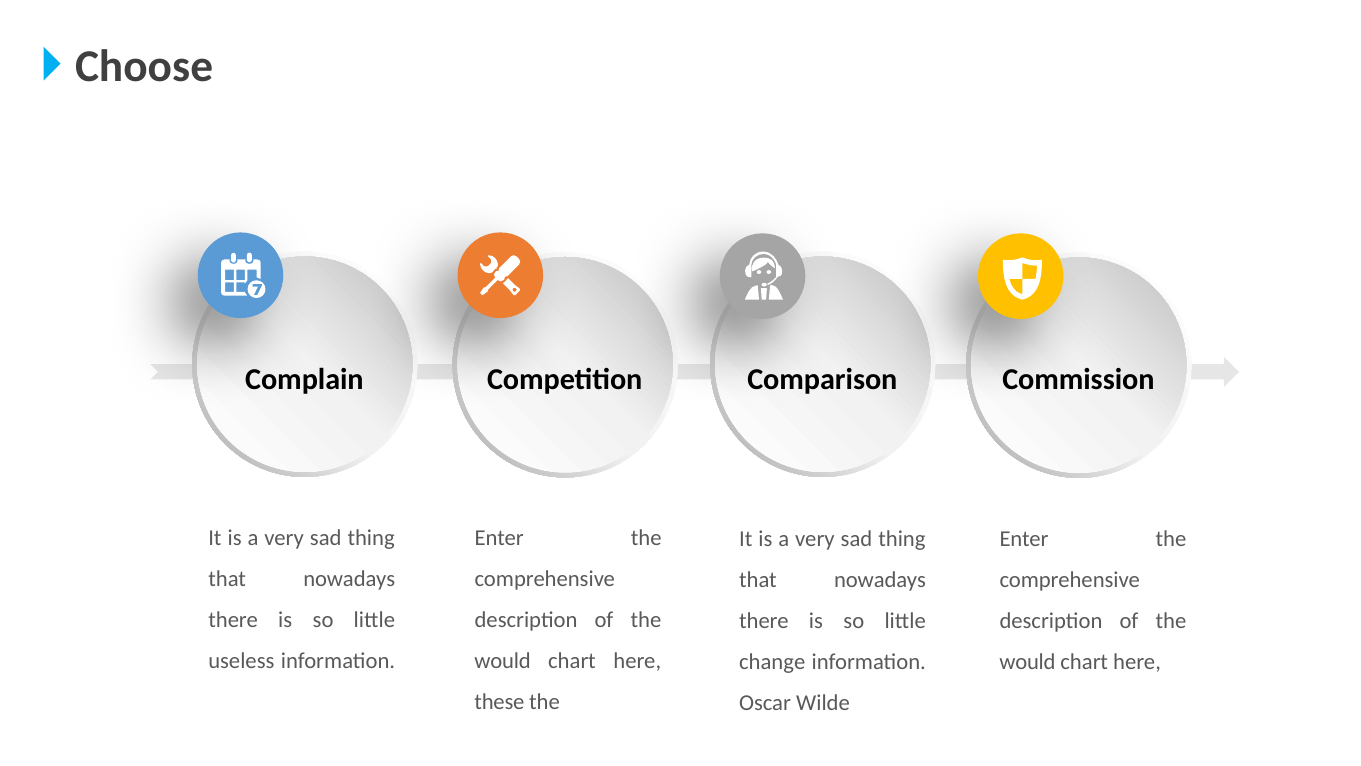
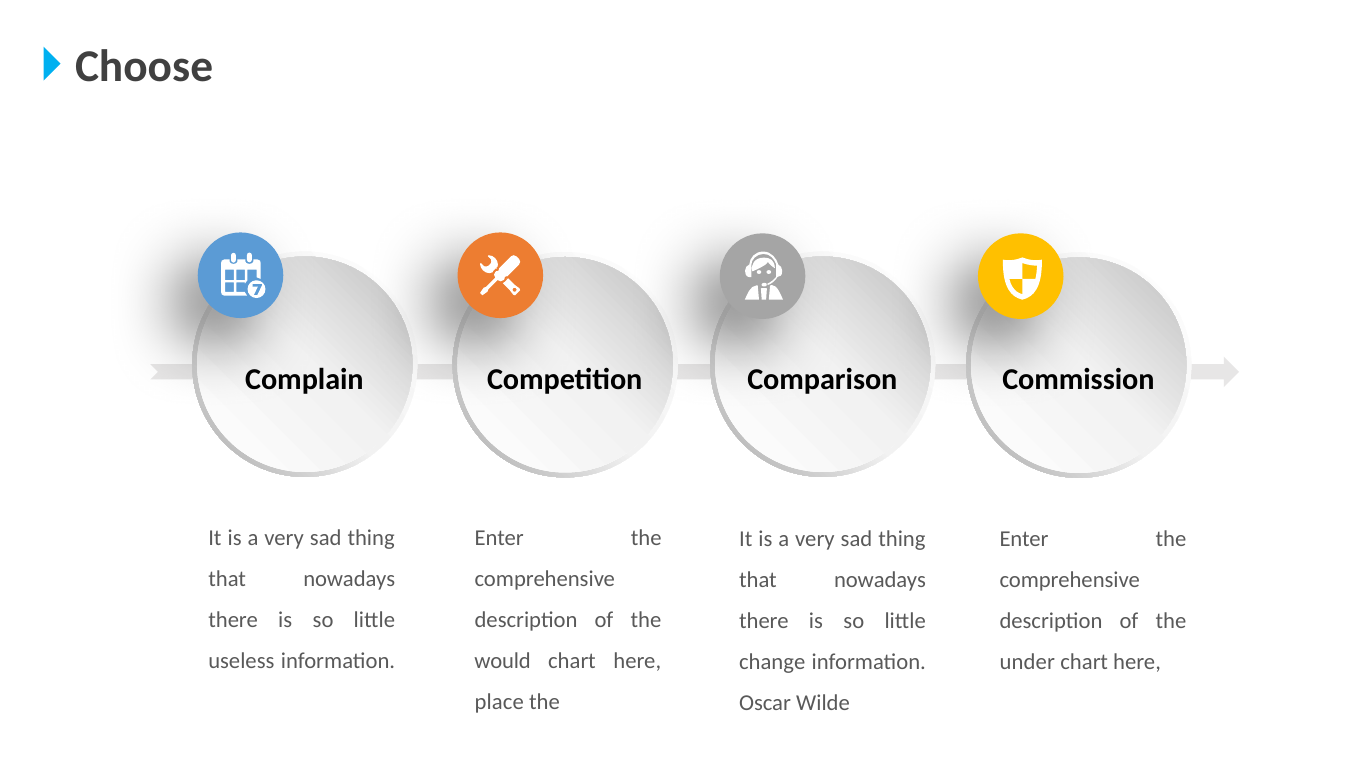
would: would -> under (1027, 662)
these: these -> place (499, 701)
